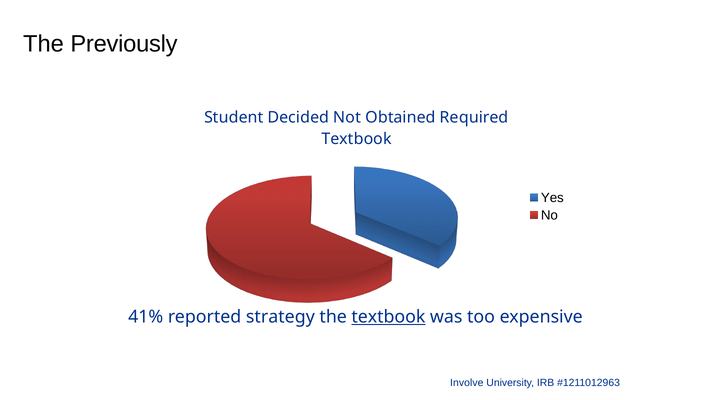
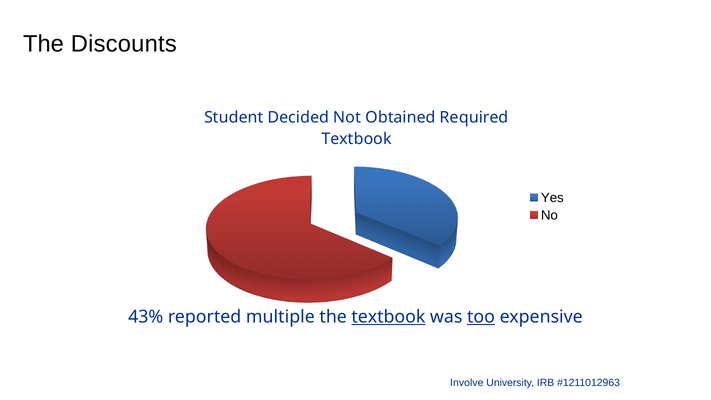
Previously: Previously -> Discounts (124, 44)
41%: 41% -> 43% (146, 317)
strategy: strategy -> multiple (280, 317)
too underline: none -> present (481, 317)
